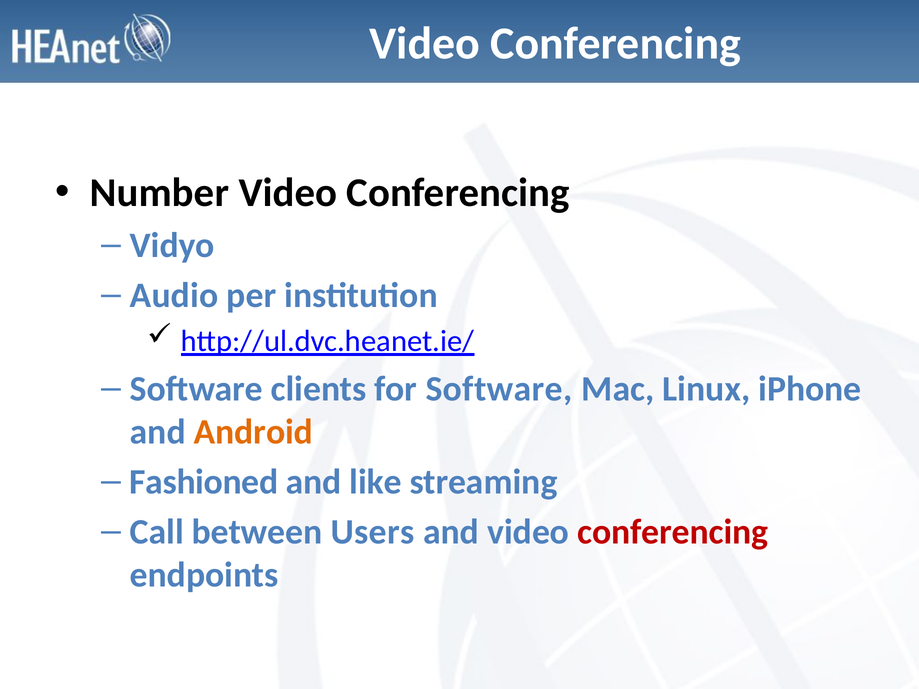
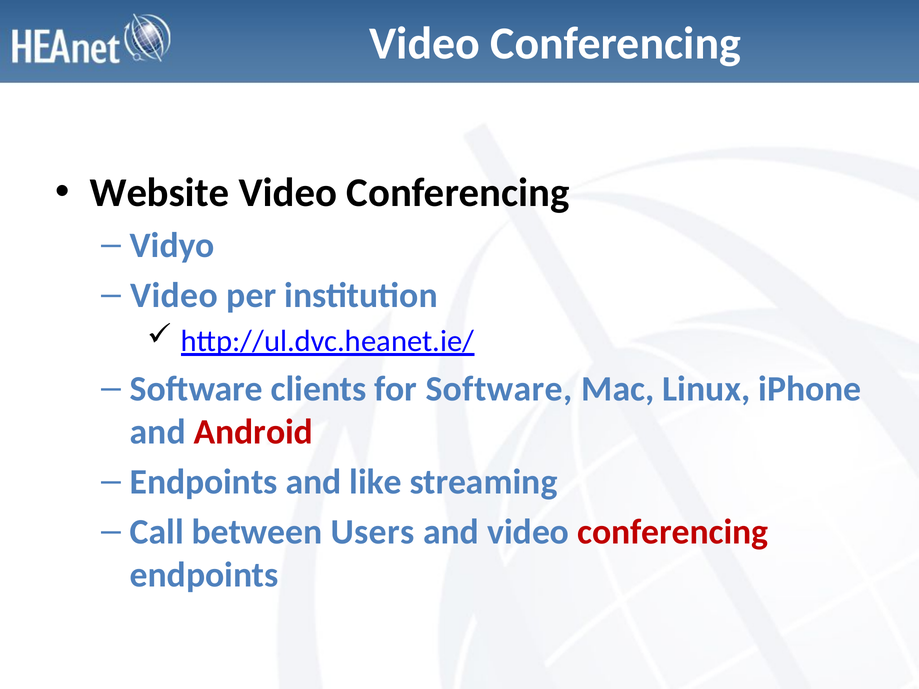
Number: Number -> Website (159, 193)
Audio: Audio -> Video (174, 296)
Android colour: orange -> red (253, 432)
Fashioned: Fashioned -> Endpoints (204, 482)
